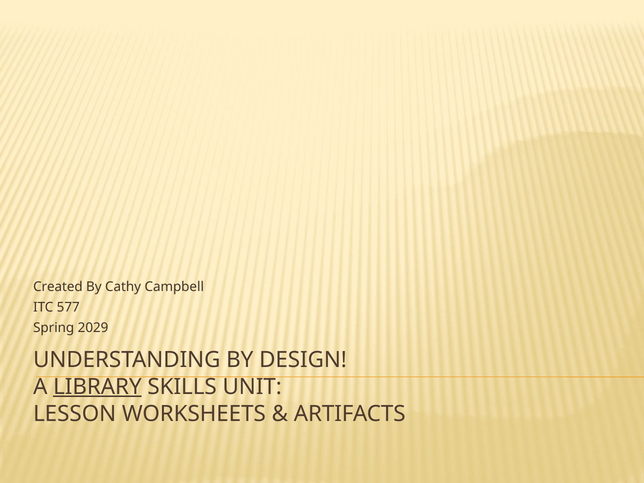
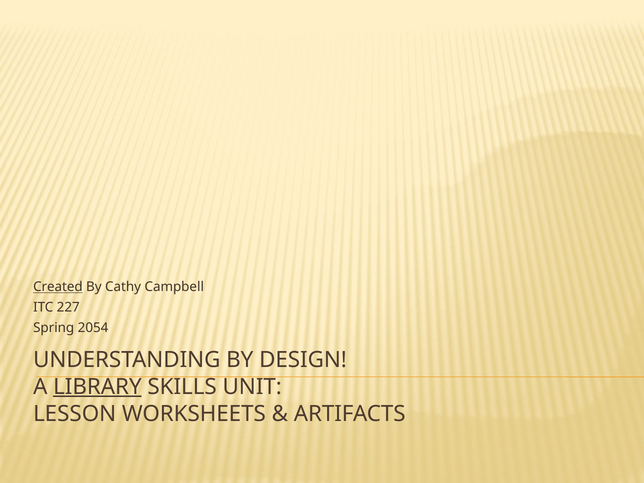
Created underline: none -> present (58, 287)
577: 577 -> 227 (68, 307)
2029: 2029 -> 2054 (93, 328)
